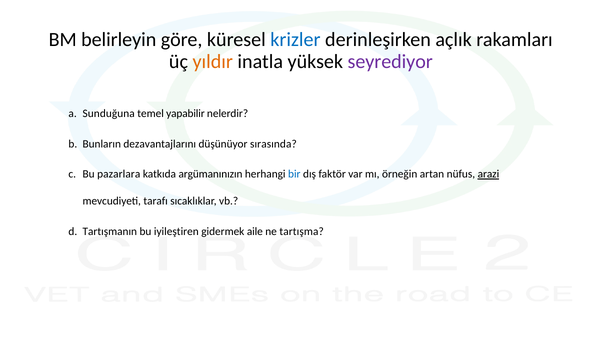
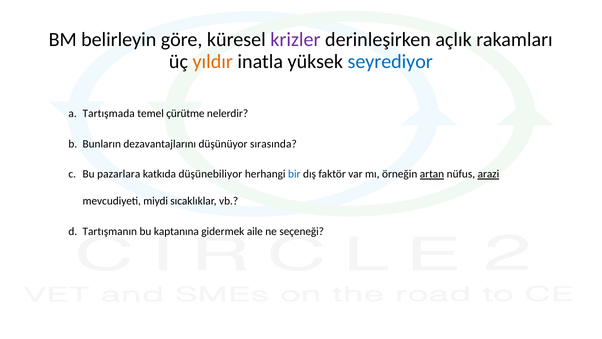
krizler colour: blue -> purple (295, 40)
seyrediyor colour: purple -> blue (390, 61)
Sunduğuna: Sunduğuna -> Tartışmada (109, 114)
yapabilir: yapabilir -> çürütme (185, 114)
argümanınızın: argümanınızın -> düşünebiliyor (210, 174)
artan underline: none -> present (432, 174)
tarafı: tarafı -> miydi (156, 201)
iyileştiren: iyileştiren -> kaptanına (176, 231)
tartışma: tartışma -> seçeneği (302, 231)
